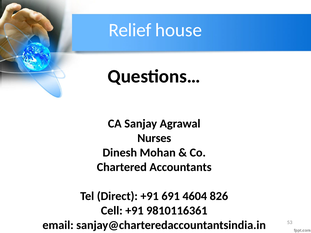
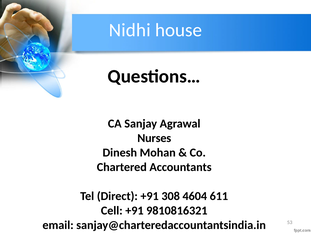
Relief: Relief -> Nidhi (130, 30)
691: 691 -> 308 (171, 196)
826: 826 -> 611 (219, 196)
9810116361: 9810116361 -> 9810816321 (177, 211)
